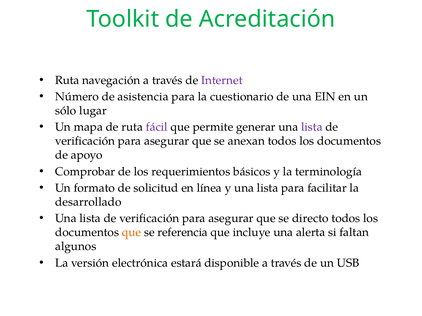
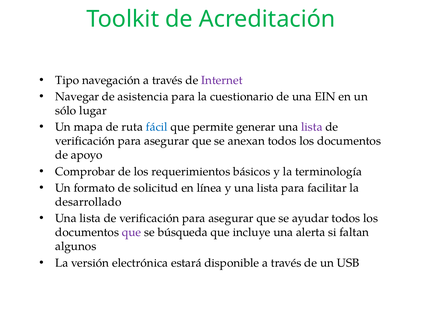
Ruta: Ruta -> Tipo (67, 80)
Número: Número -> Navegar (77, 97)
fácil colour: purple -> blue (157, 127)
directo: directo -> ayudar (310, 219)
que colour: orange -> purple (132, 233)
referencia: referencia -> búsqueda (183, 233)
